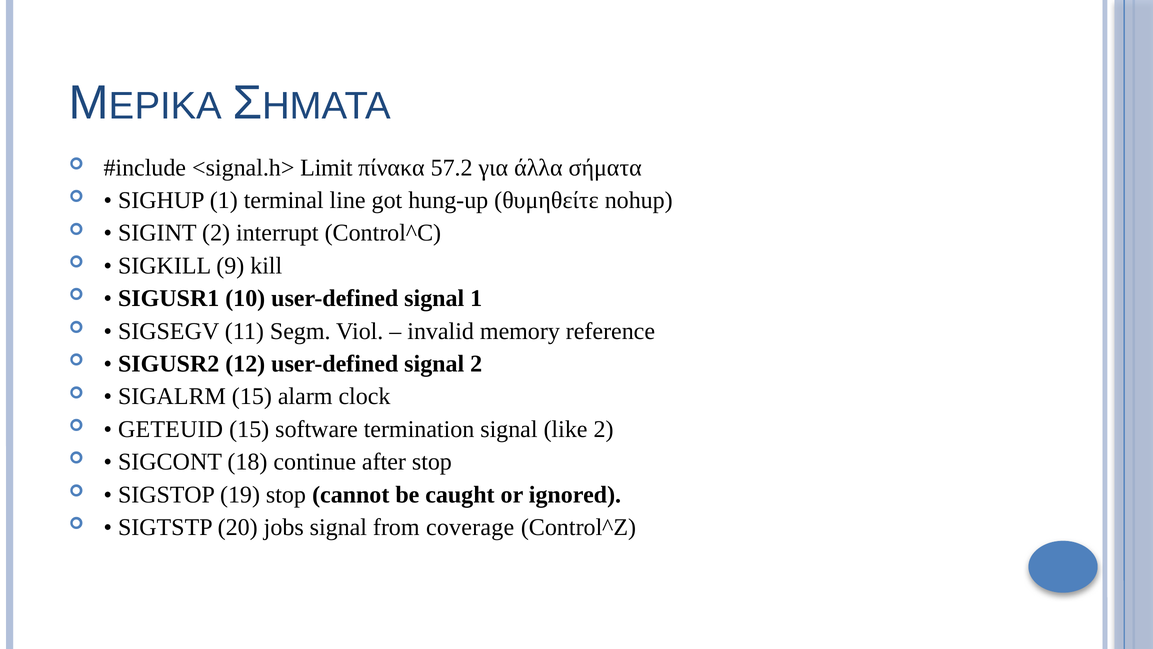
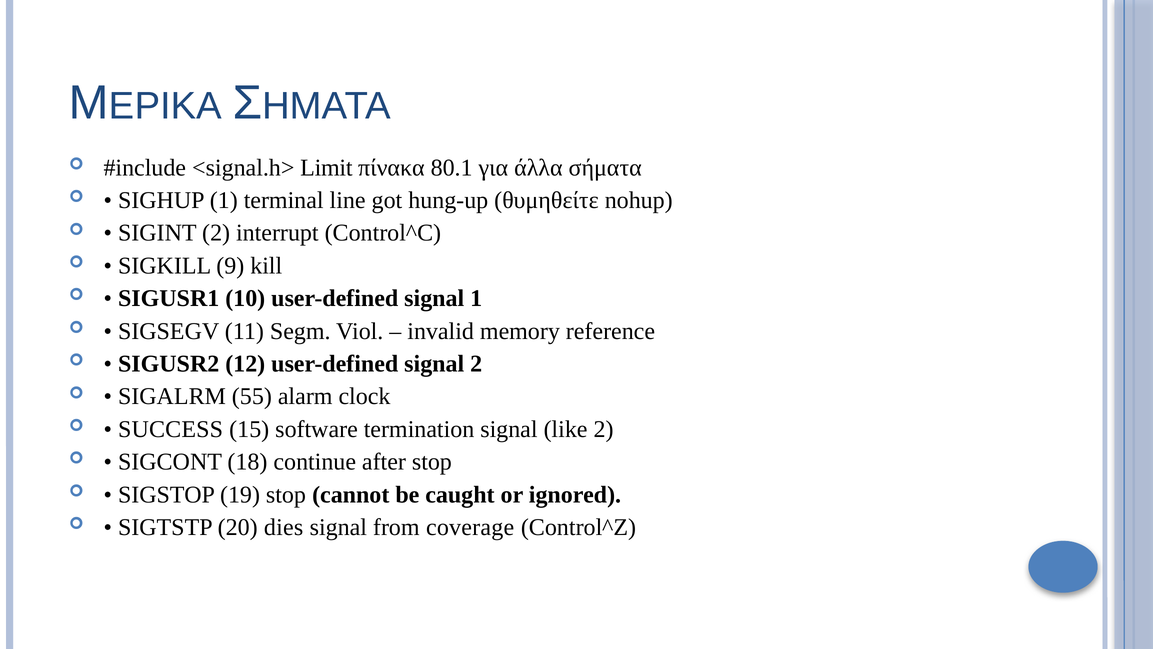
57.2: 57.2 -> 80.1 (452, 168)
SIGALRM 15: 15 -> 55 (252, 396)
GETEUID: GETEUID -> SUCCESS (171, 429)
jobs: jobs -> dies (284, 527)
